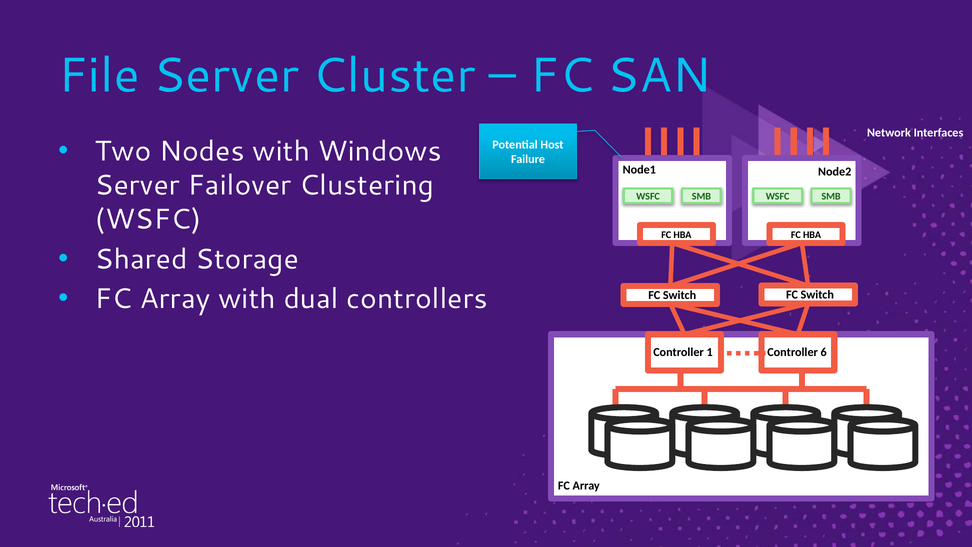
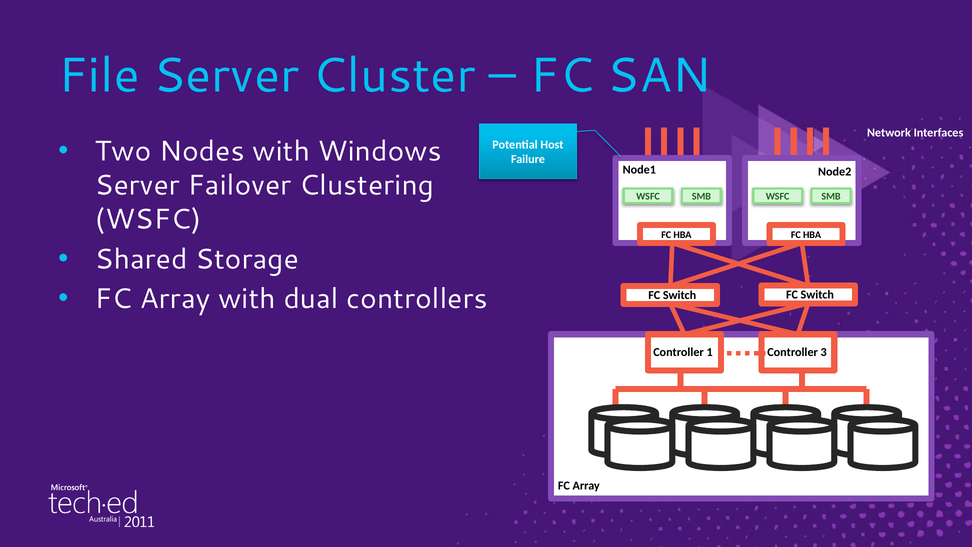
6: 6 -> 3 (824, 352)
